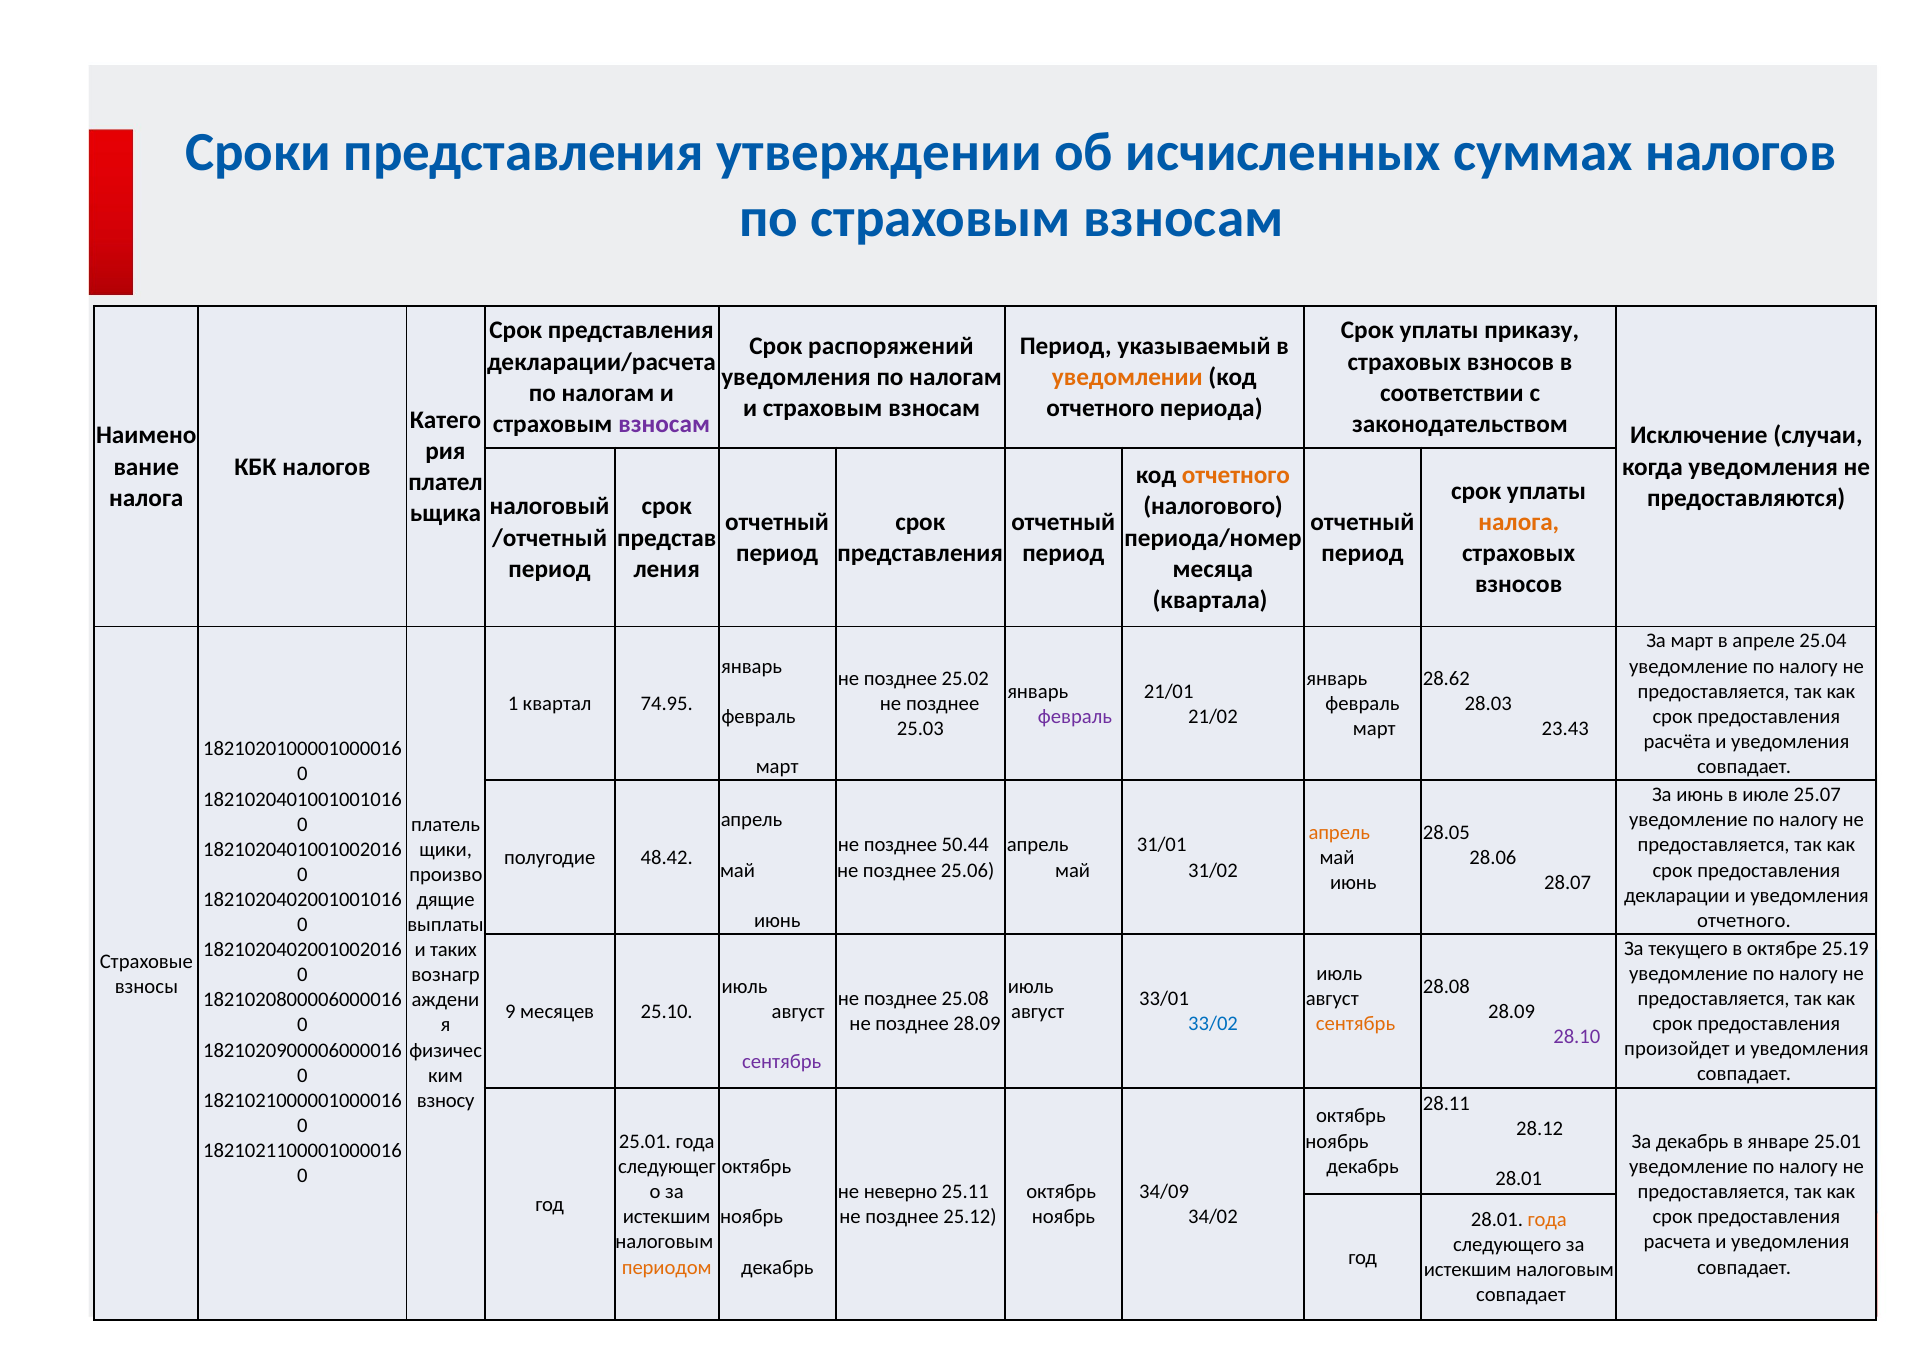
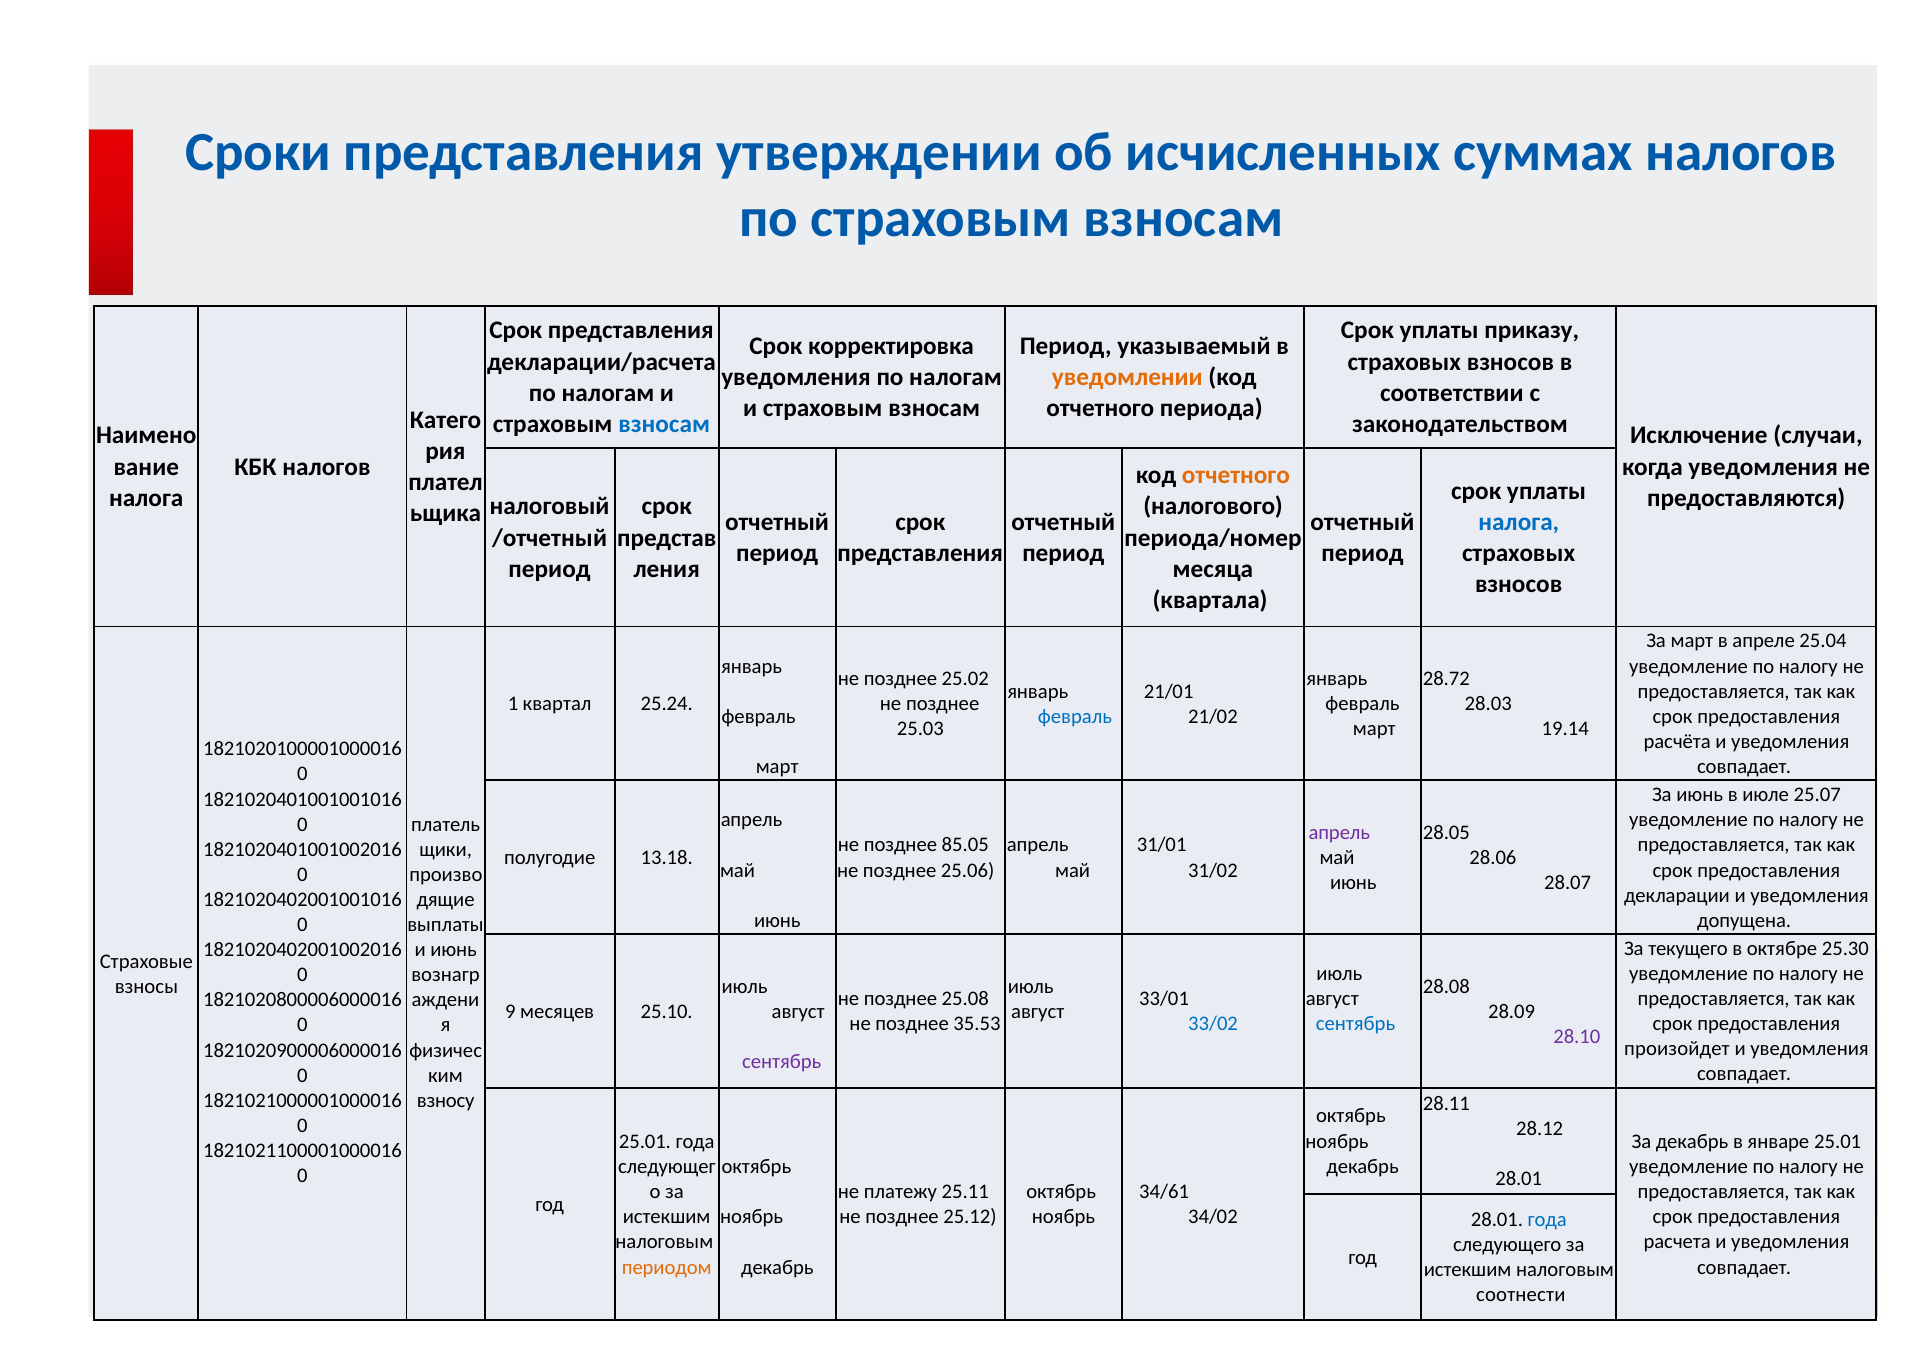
распоряжений: распоряжений -> корректировка (891, 346)
взносам colour: purple -> blue (664, 424)
налога colour: orange -> blue (1519, 522)
28.62: 28.62 -> 28.72 (1446, 679)
74.95: 74.95 -> 25.24 (667, 704)
февраль colour: purple -> blue (1075, 717)
23.43: 23.43 -> 19.14 (1565, 729)
апрель colour: orange -> purple (1339, 833)
50.44: 50.44 -> 85.05 (965, 845)
48.42: 48.42 -> 13.18 (667, 858)
отчетного: отчетного -> допущена (1744, 920)
25.19: 25.19 -> 25.30 (1845, 949)
и таких: таких -> июнь (454, 950)
позднее 28.09: 28.09 -> 35.53 (977, 1024)
сентябрь colour: orange -> blue (1356, 1024)
неверно: неверно -> платежу (900, 1192)
34/09: 34/09 -> 34/61 (1164, 1192)
года colour: orange -> blue (1547, 1220)
совпадает: совпадает -> соотнести (1521, 1295)
